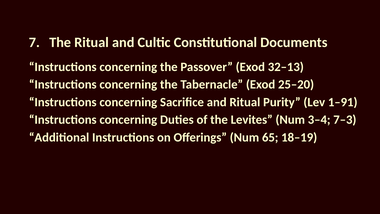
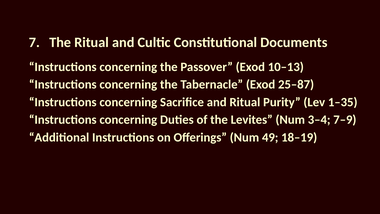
32–13: 32–13 -> 10–13 (286, 67)
25–20: 25–20 -> 25–87 (296, 84)
1–91: 1–91 -> 1–35 (343, 102)
7–3: 7–3 -> 7–9 (345, 120)
65: 65 -> 49 (270, 137)
